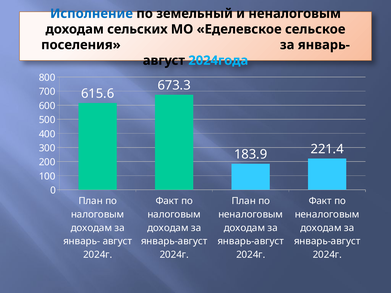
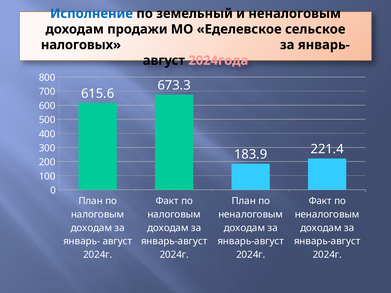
сельских: сельских -> продажи (137, 29)
поселения: поселения -> налоговых (81, 45)
2024года colour: light blue -> pink (218, 61)
